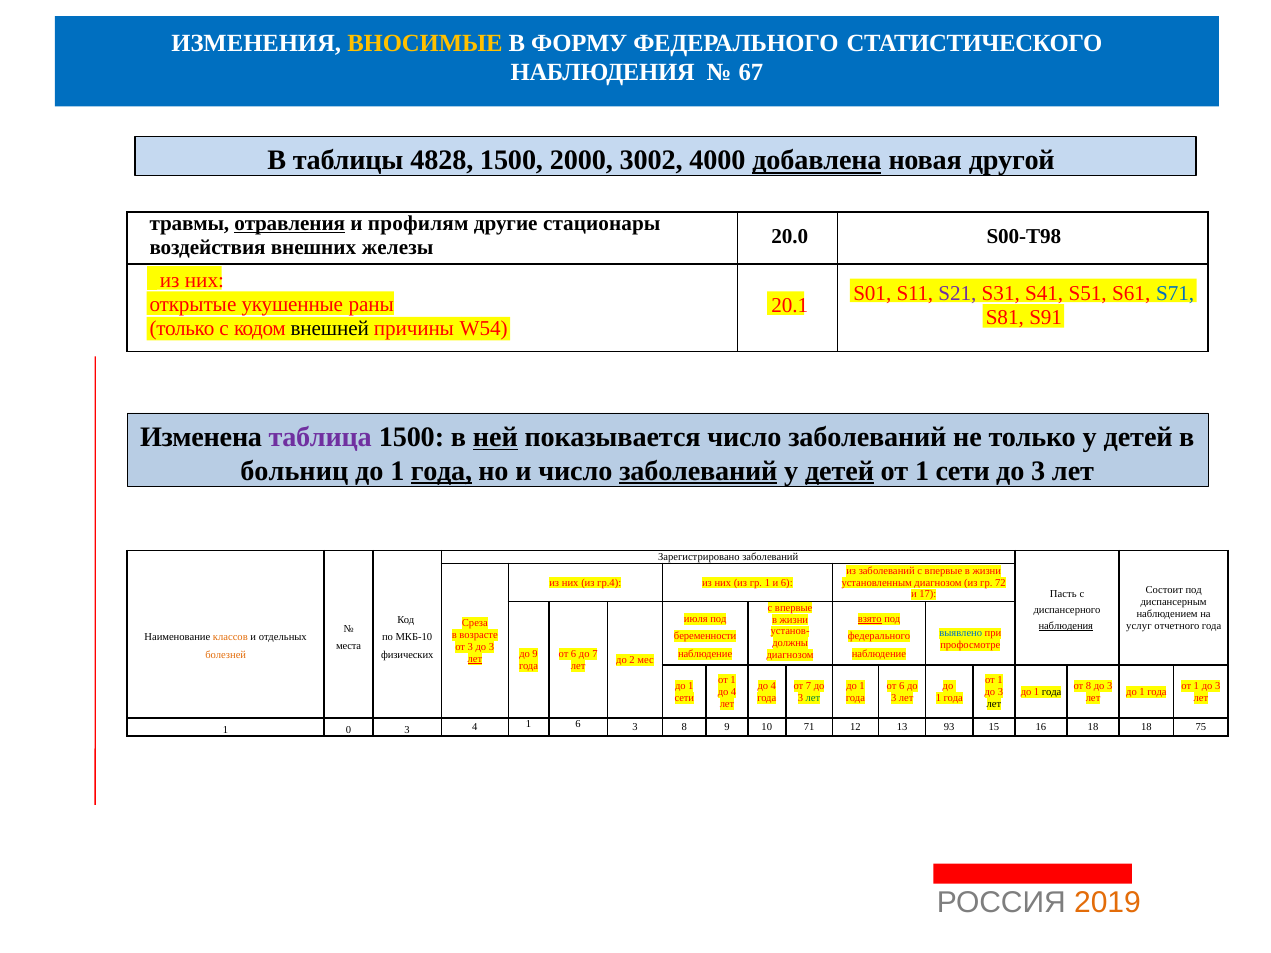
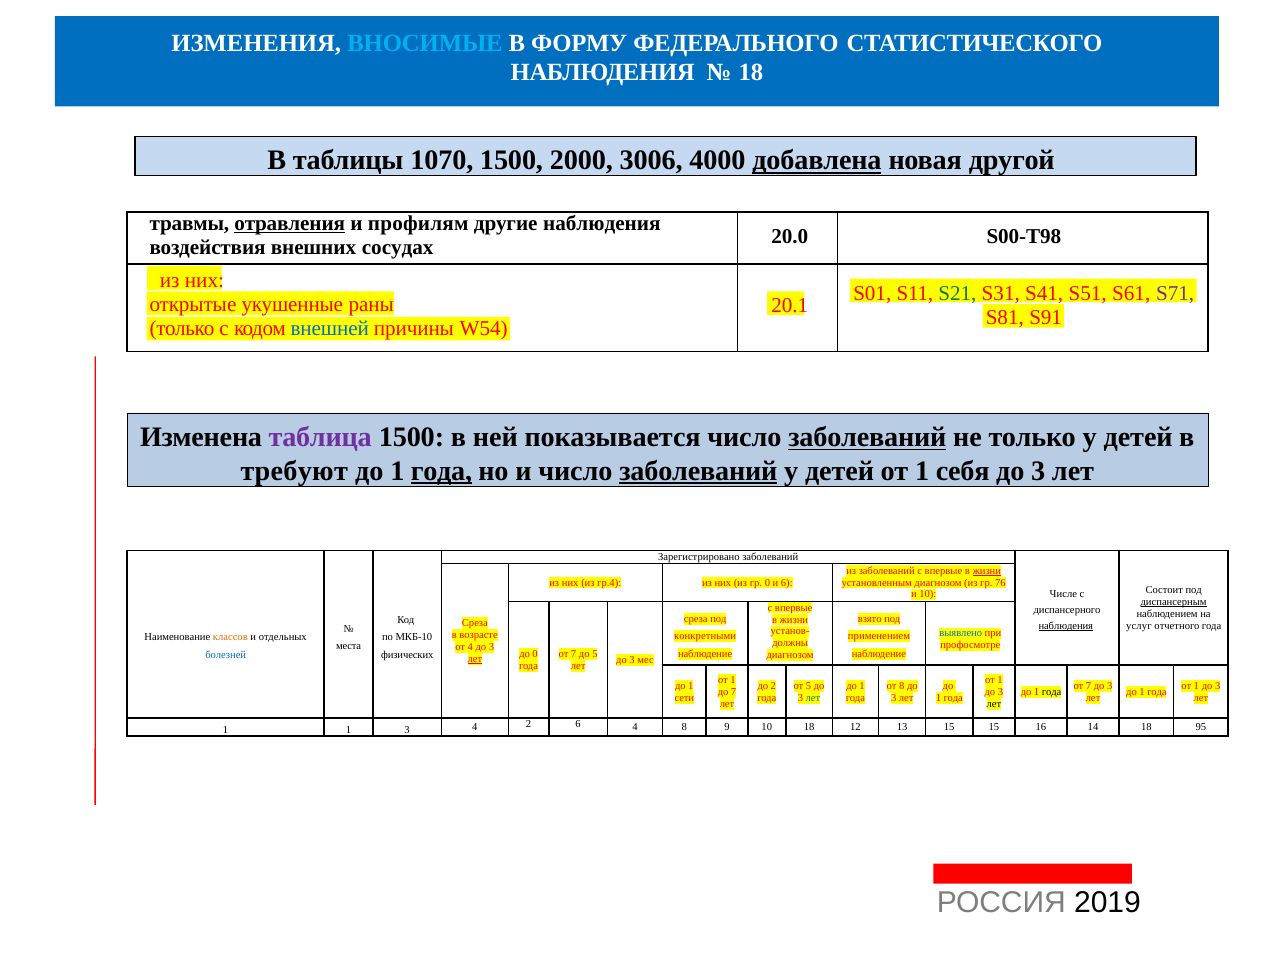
ВНОСИМЫЕ colour: yellow -> light blue (425, 43)
67: 67 -> 18 (751, 73)
4828: 4828 -> 1070 (442, 161)
3002: 3002 -> 3006 (651, 161)
другие стационары: стационары -> наблюдения (602, 224)
железы: железы -> сосудах (398, 247)
S21 colour: purple -> green (957, 294)
S71 colour: blue -> purple (1175, 294)
внешней colour: black -> blue (330, 328)
ней underline: present -> none (495, 437)
заболеваний underline: none -> present (867, 437)
больниц: больниц -> требуют (294, 471)
детей underline: present -> none (840, 471)
от 1 сети: сети -> себя (963, 471)
жизни underline: none -> present (987, 571)
гр 1: 1 -> 0 (767, 583)
72: 72 -> 76 (1000, 583)
Пасть: Пасть -> Числе (1063, 594)
и 17: 17 -> 10 (928, 595)
диспансерным underline: none -> present (1174, 602)
июля: июля -> среза (696, 619)
взято underline: present -> none (870, 619)
беременности: беременности -> конкретными (705, 637)
федерального: федерального -> применением (879, 637)
от 3: 3 -> 4 (470, 647)
до 9: 9 -> 0 (535, 654)
6: 6 -> 7 (574, 654)
до 7: 7 -> 5 (595, 654)
болезней colour: orange -> blue (226, 655)
2: 2 -> 3 (632, 660)
4: 4 -> 2 (773, 686)
от 7: 7 -> 5 (809, 686)
6: 6 -> 8 (902, 686)
8: 8 -> 7 (1089, 686)
4: 4 -> 7 (734, 692)
1 0: 0 -> 1 (349, 730)
4 1: 1 -> 2 (529, 724)
6 3: 3 -> 4 (635, 727)
10 71: 71 -> 18 (809, 727)
13 93: 93 -> 15 (949, 727)
16 18: 18 -> 14 (1093, 727)
75: 75 -> 95 (1201, 727)
2019 colour: orange -> black (1107, 903)
